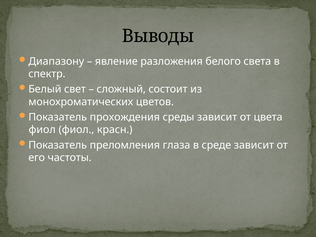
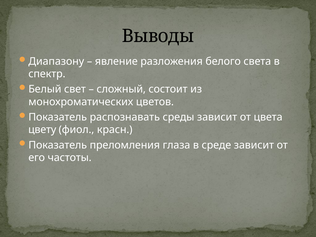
прохождения: прохождения -> распознавать (125, 117)
фиол: фиол -> цвету (42, 130)
